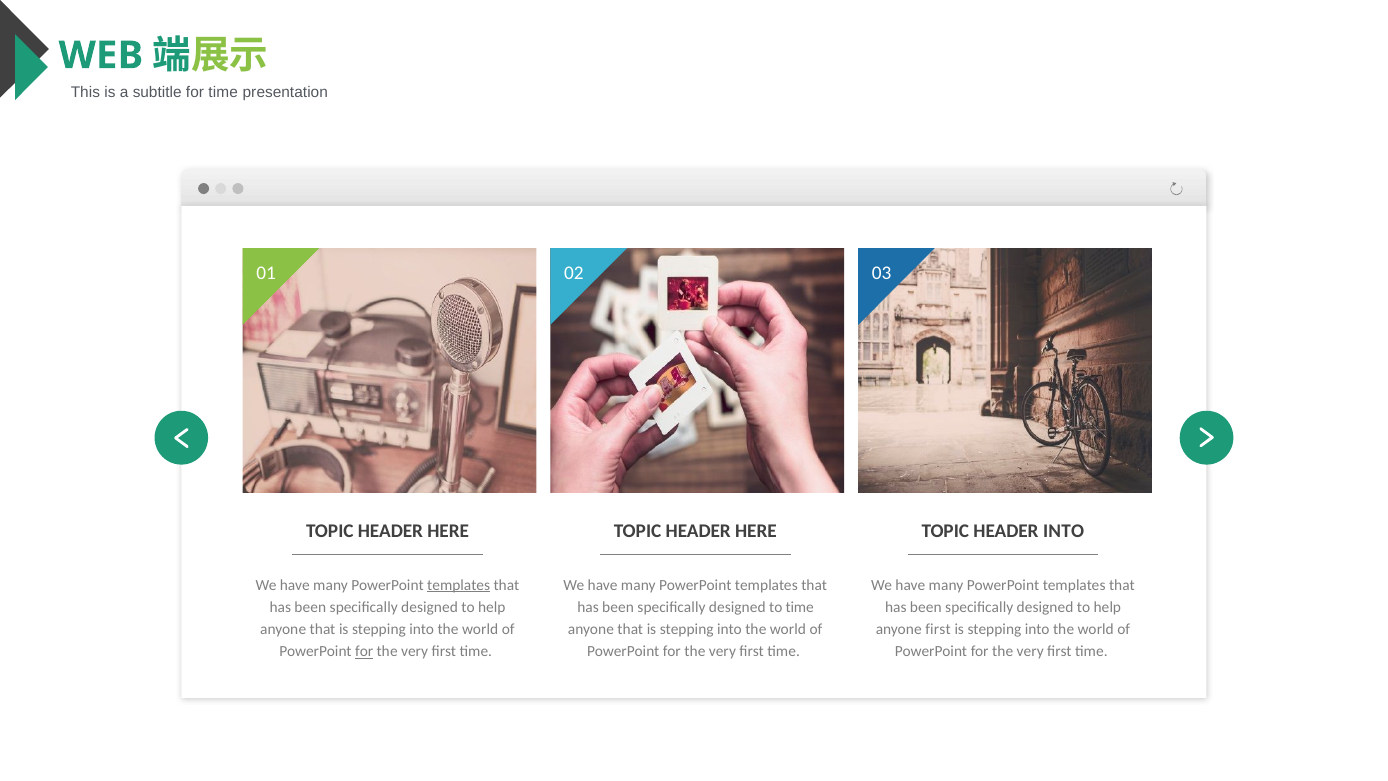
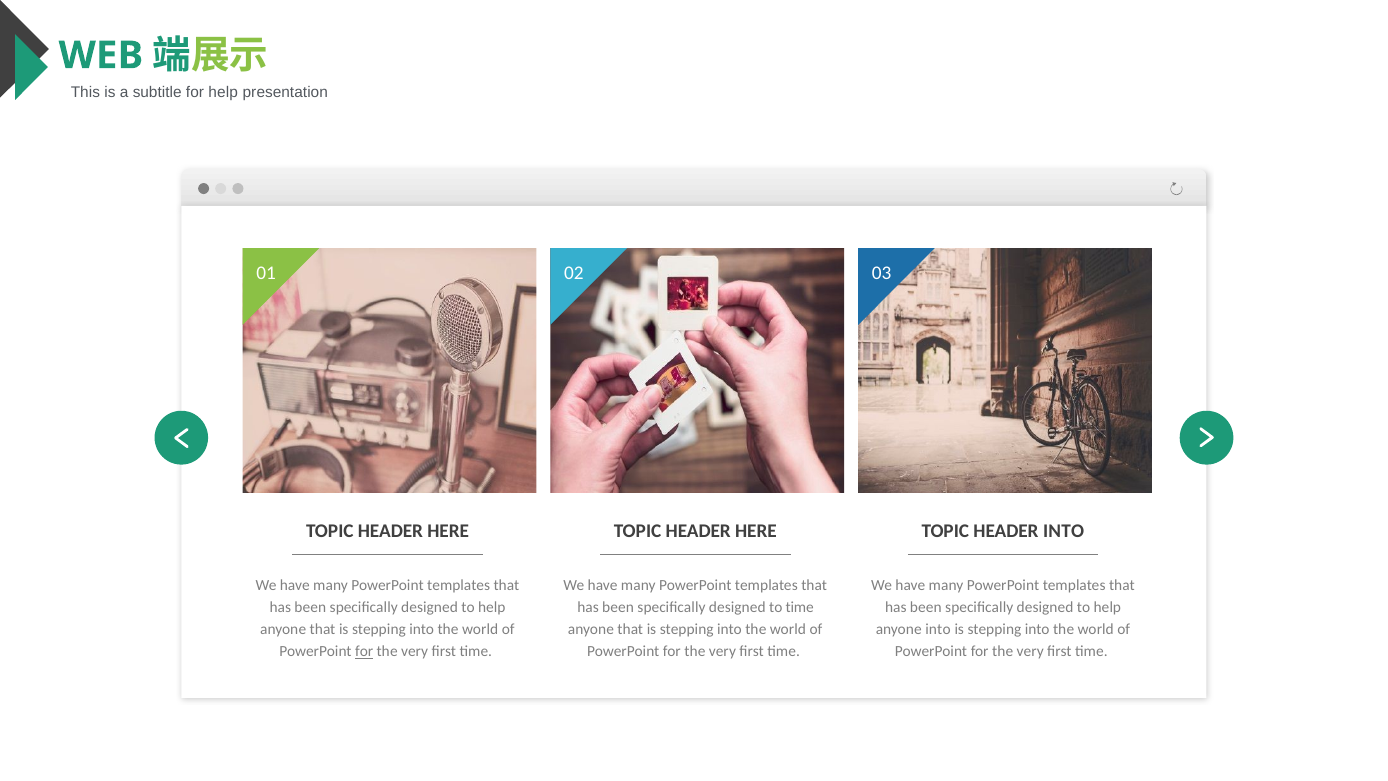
for time: time -> help (223, 92)
templates underline: present -> none (459, 585)
anyone first: first -> into (938, 629)
